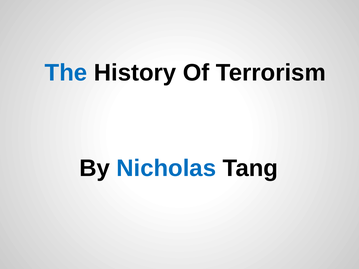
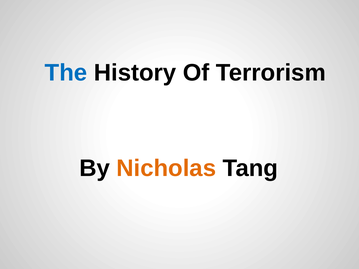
Nicholas colour: blue -> orange (166, 168)
